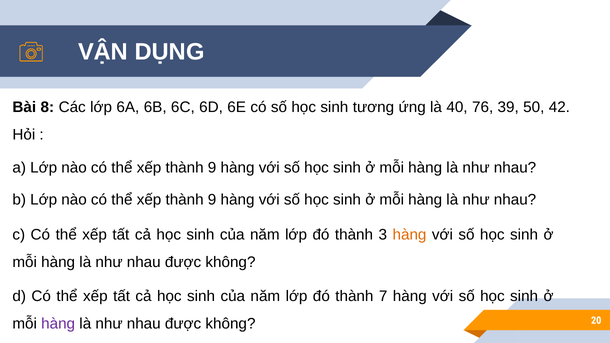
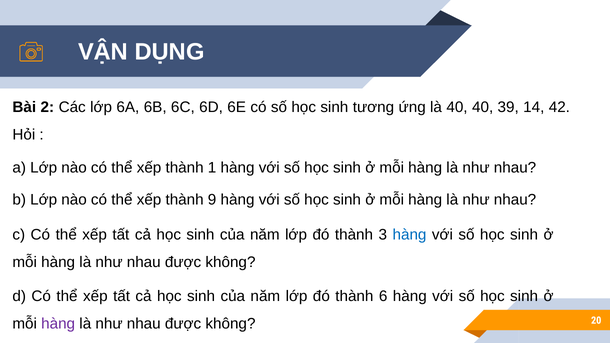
8: 8 -> 2 (47, 107)
40 76: 76 -> 40 (483, 107)
50: 50 -> 14 (534, 107)
9: 9 -> 1 (212, 168)
hàng colour: orange -> blue (410, 235)
7: 7 -> 6 (383, 296)
